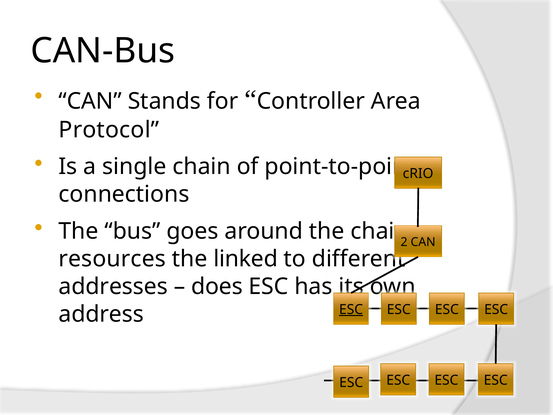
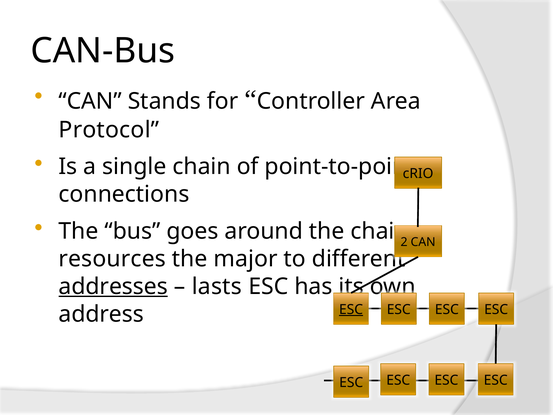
linked: linked -> major (246, 259)
addresses underline: none -> present (113, 286)
does: does -> lasts (217, 286)
